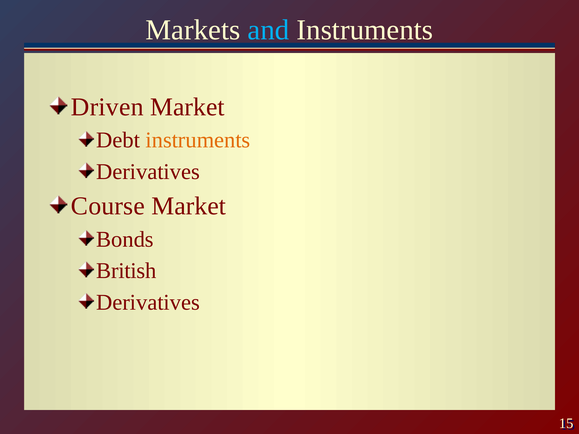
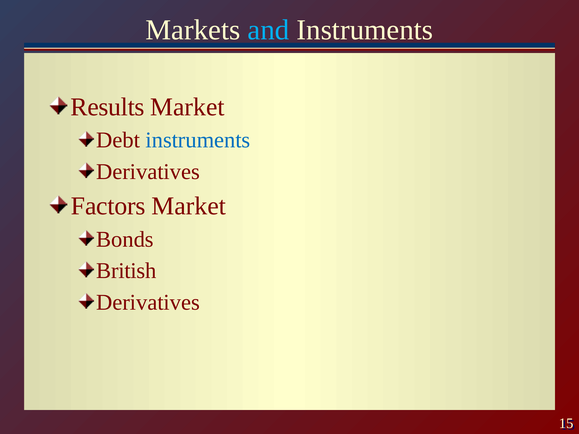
Driven: Driven -> Results (108, 107)
instruments colour: orange -> blue (198, 140)
Course: Course -> Factors (108, 206)
